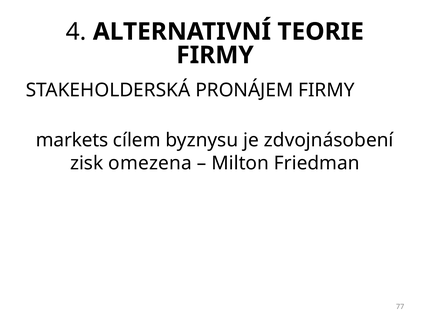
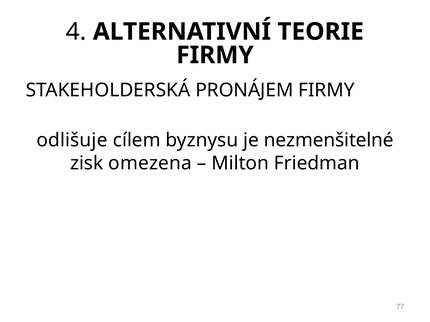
markets: markets -> odlišuje (72, 140)
zdvojnásobení: zdvojnásobení -> nezmenšitelné (329, 140)
